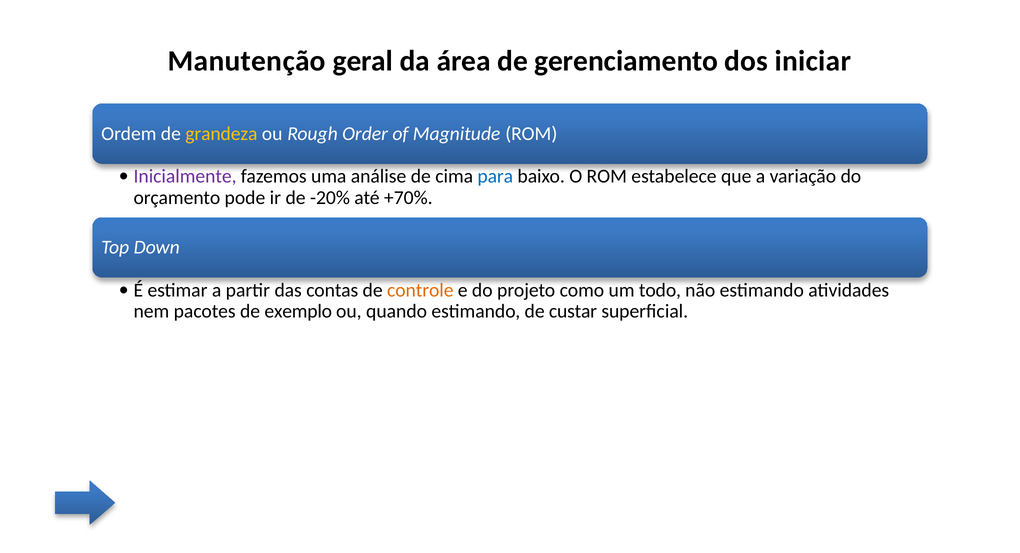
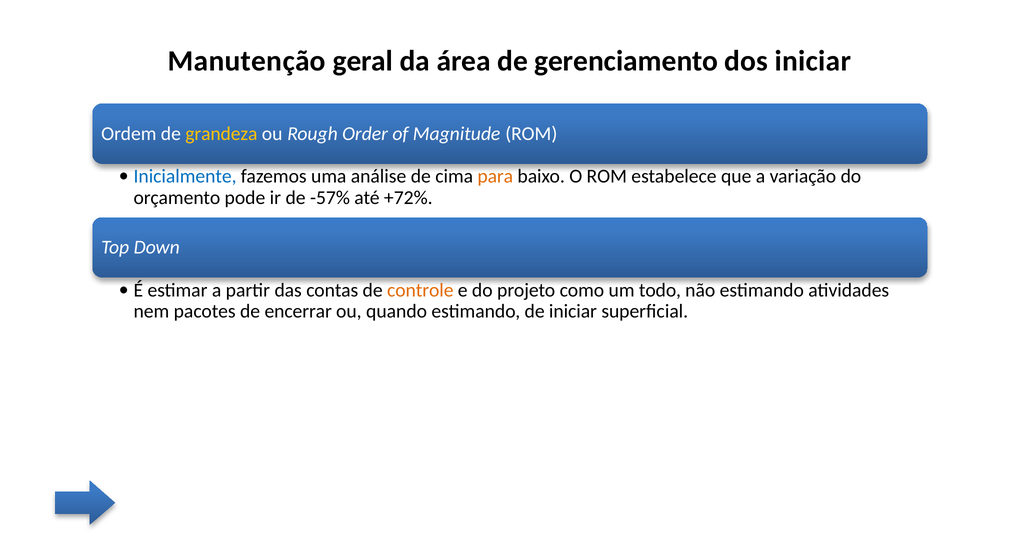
Inicialmente colour: purple -> blue (185, 176)
para colour: blue -> orange (495, 176)
-20%: -20% -> -57% (330, 198)
+70%: +70% -> +72% (408, 198)
exemplo: exemplo -> encerrar (298, 311)
de custar: custar -> iniciar (573, 311)
